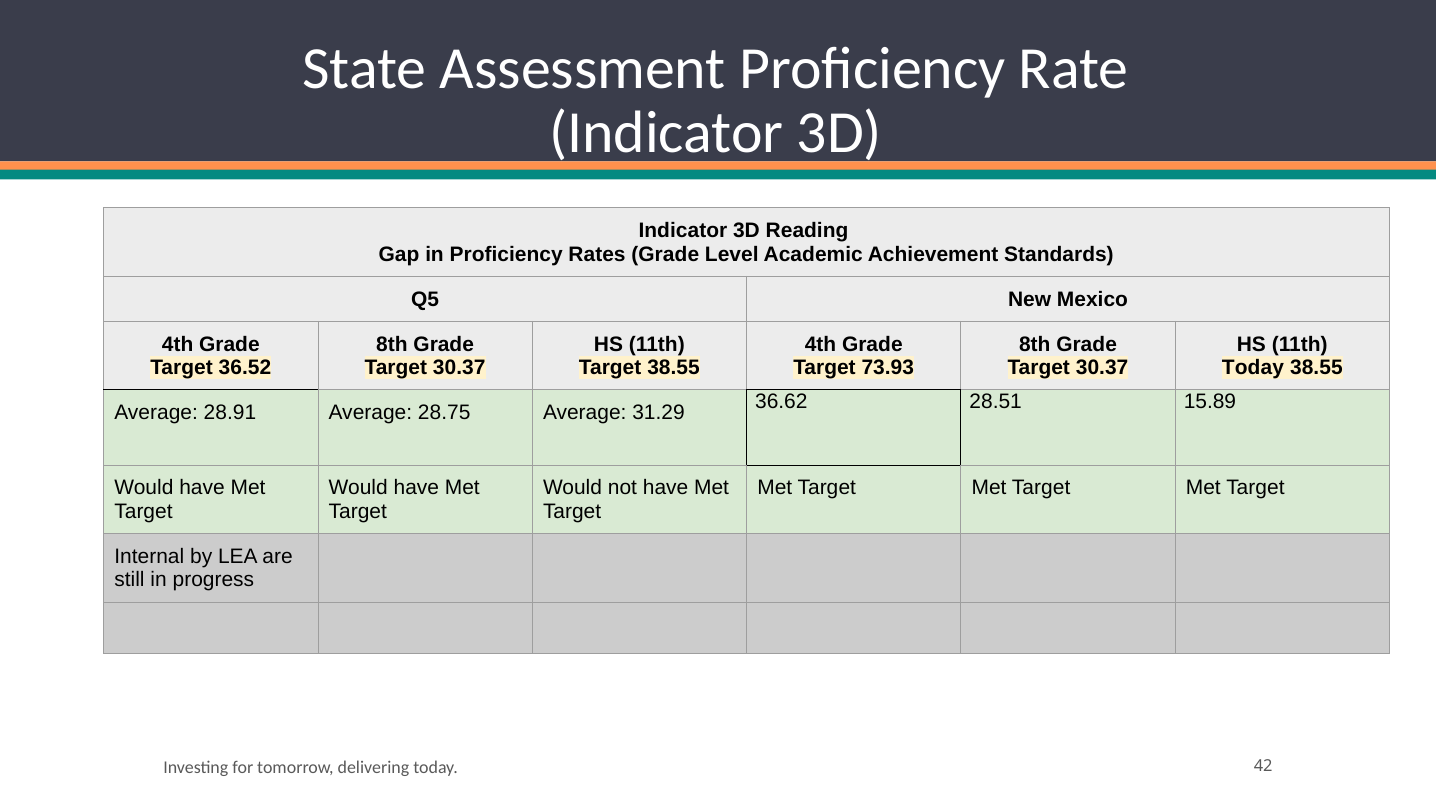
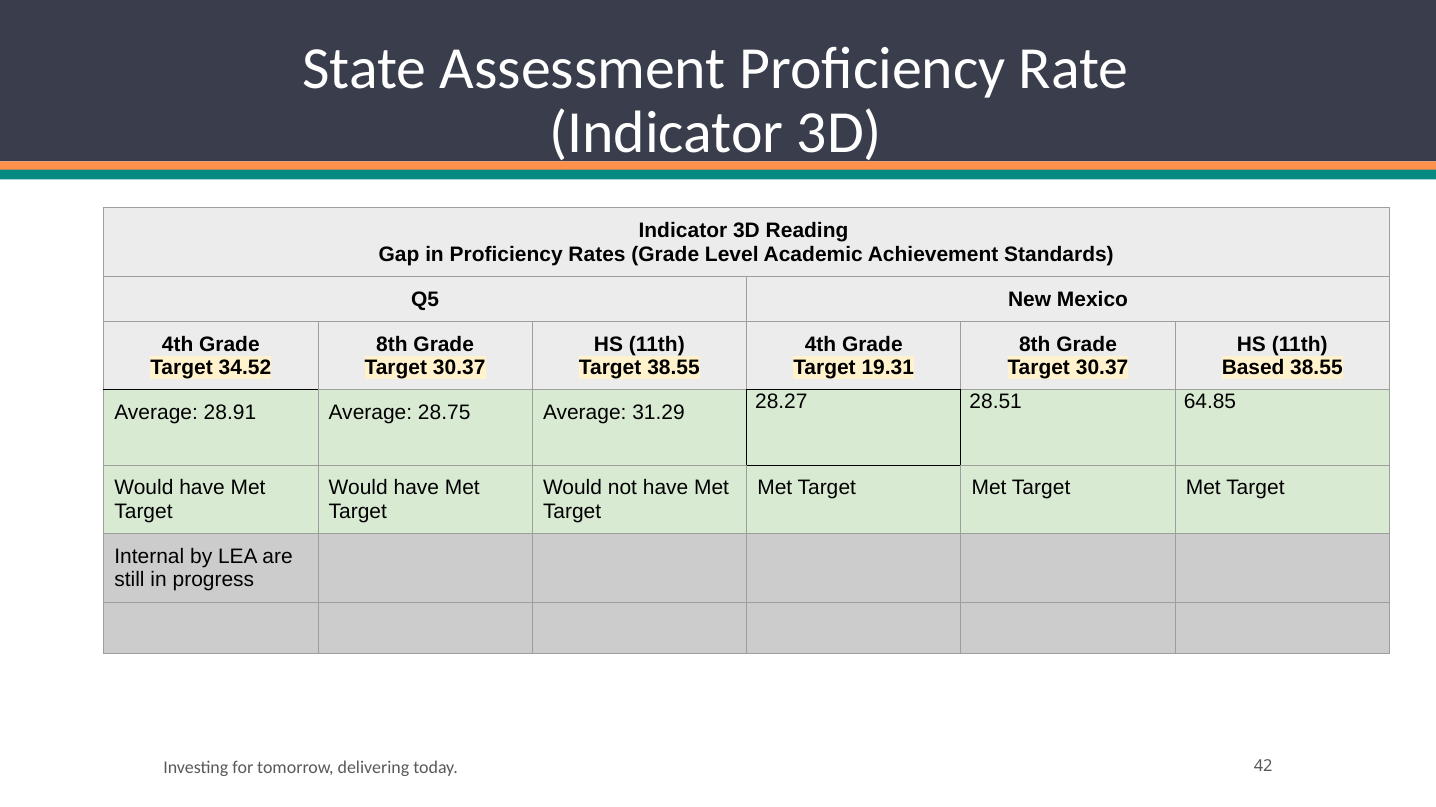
36.52: 36.52 -> 34.52 (245, 368)
73.93: 73.93 -> 19.31 (888, 368)
Today: Today -> Based (1253, 368)
36.62: 36.62 -> 28.27 (781, 402)
15.89: 15.89 -> 64.85 (1210, 402)
